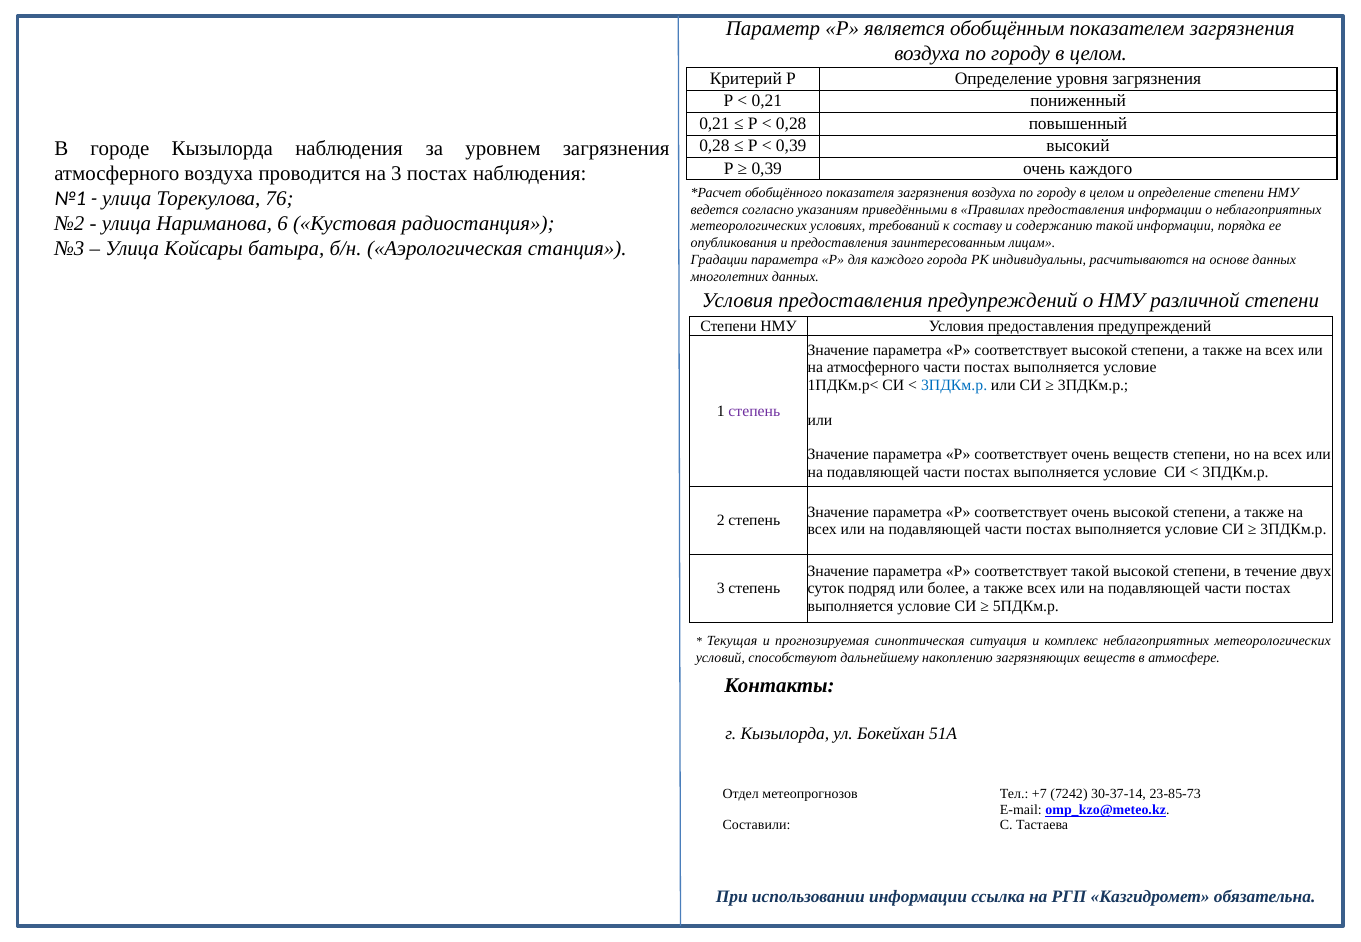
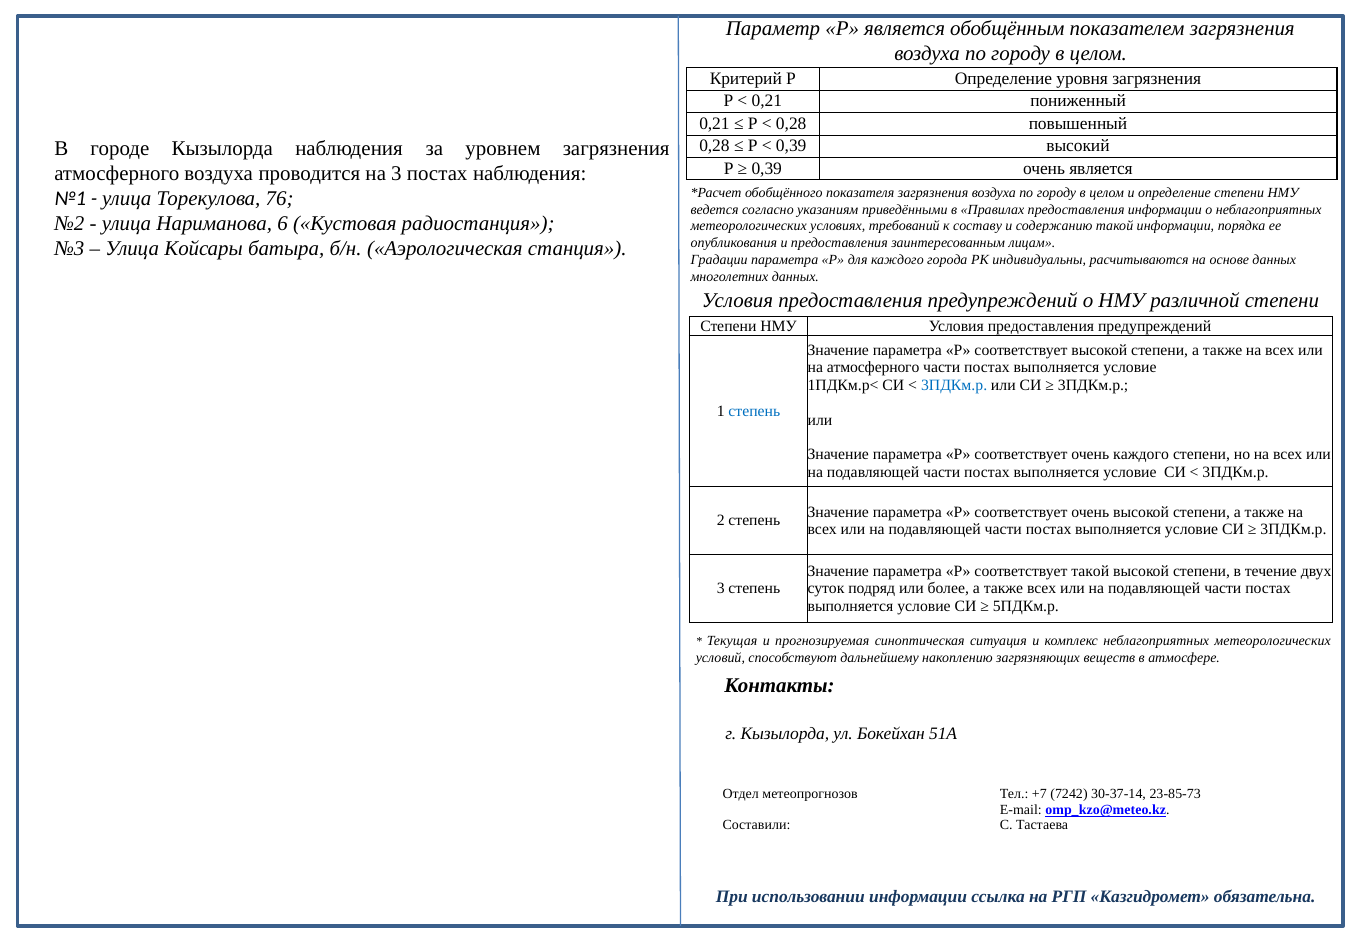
очень каждого: каждого -> является (1101, 168)
степень colour: purple -> blue (754, 411)
очень веществ: веществ -> каждого (1141, 455)
